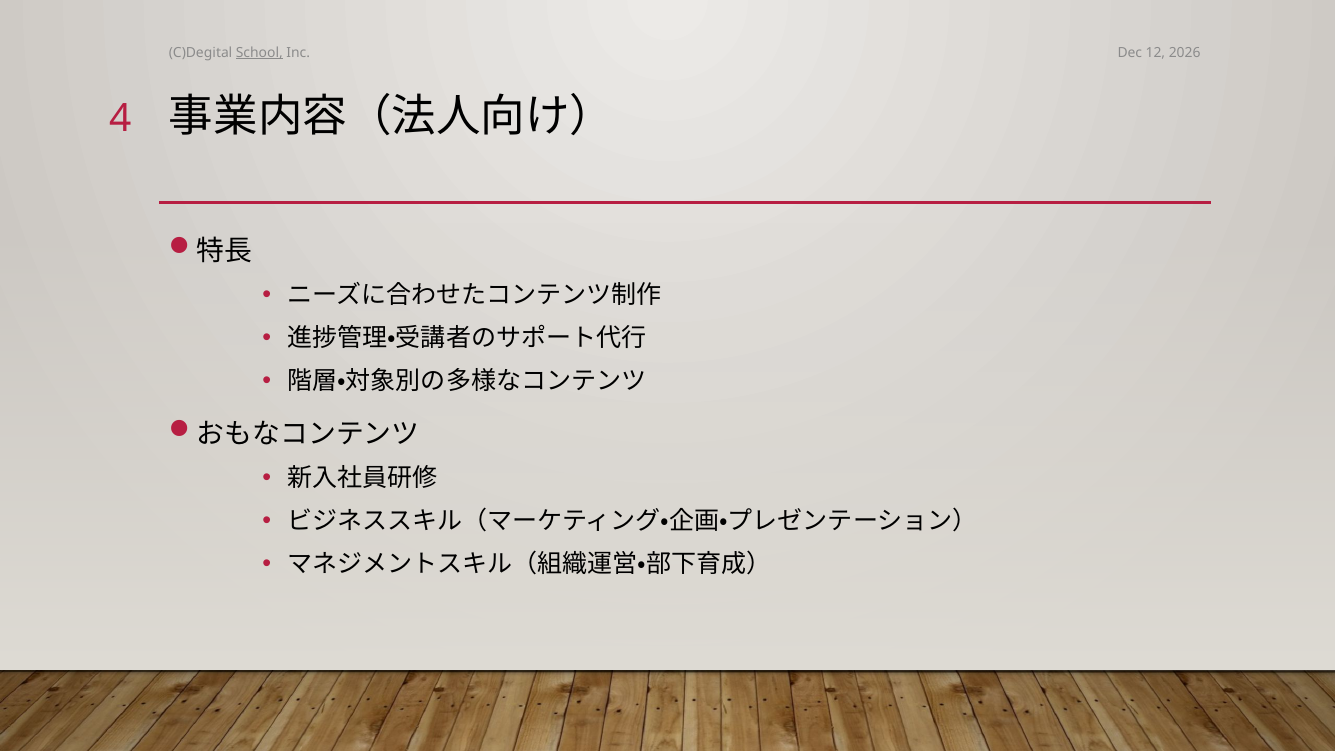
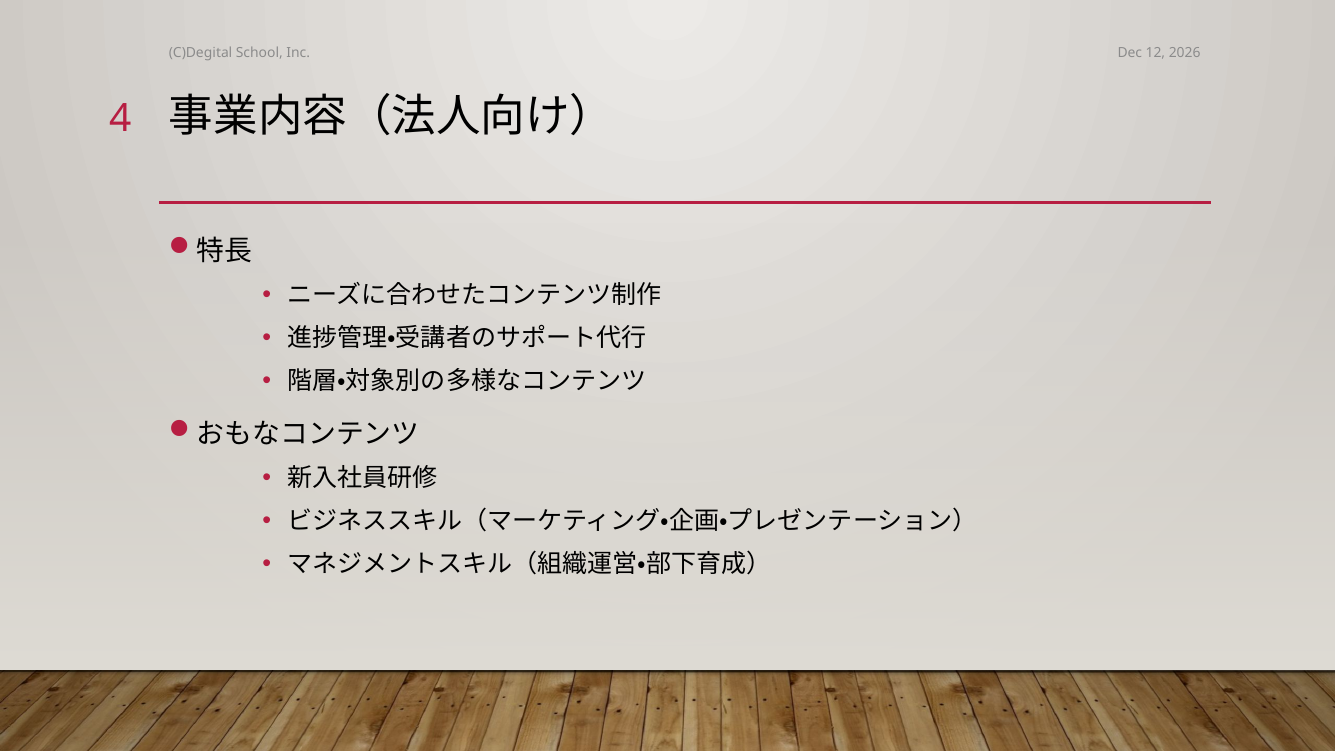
School underline: present -> none (259, 53)
